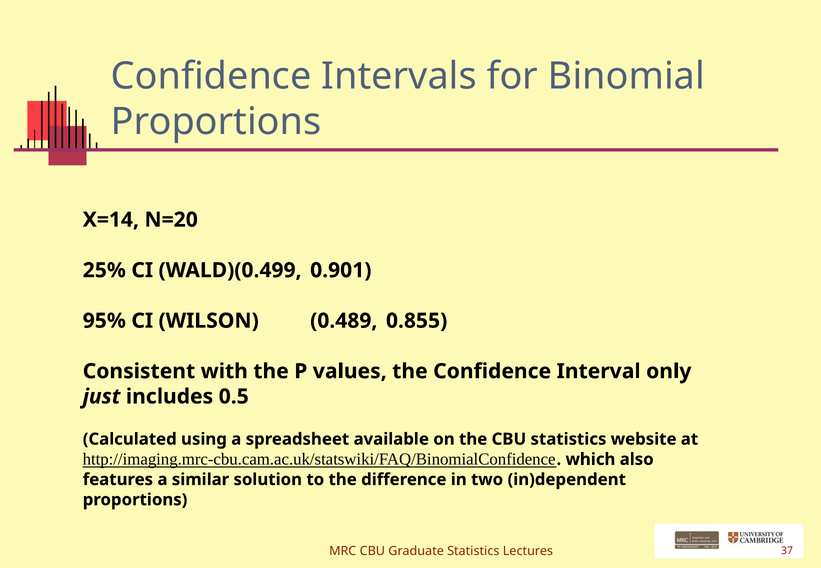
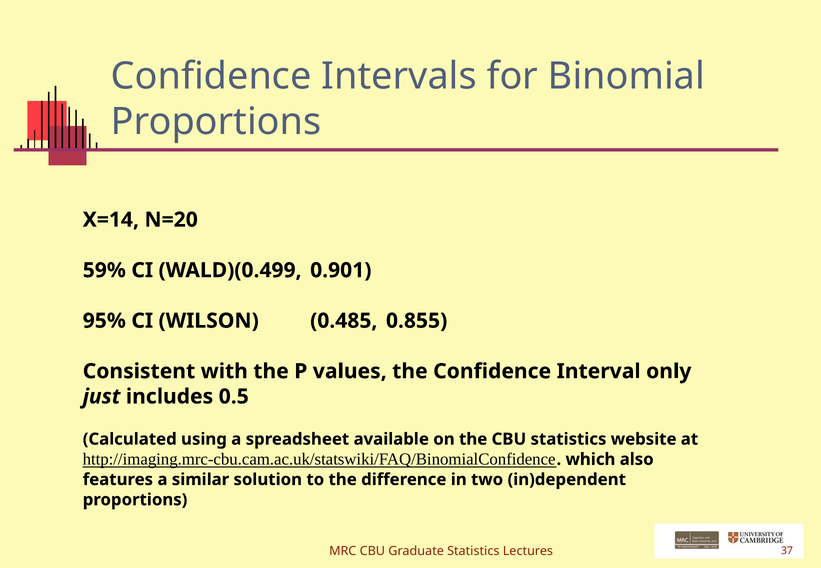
25%: 25% -> 59% (104, 271)
0.489: 0.489 -> 0.485 (344, 321)
